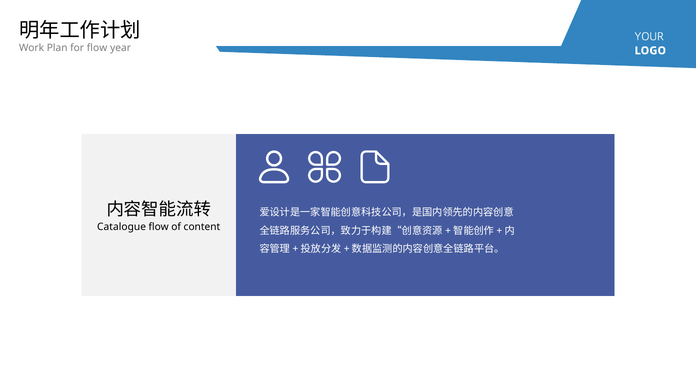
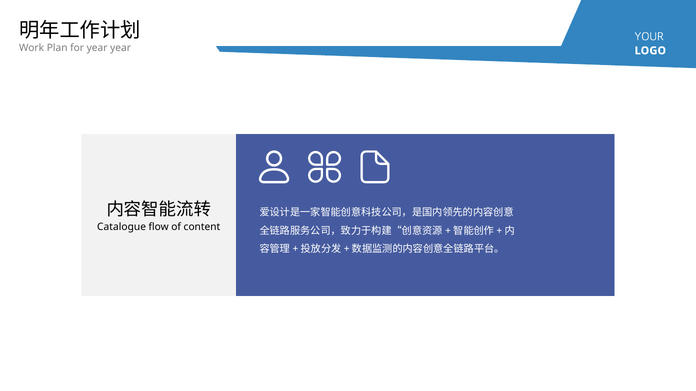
for flow: flow -> year (97, 48)
